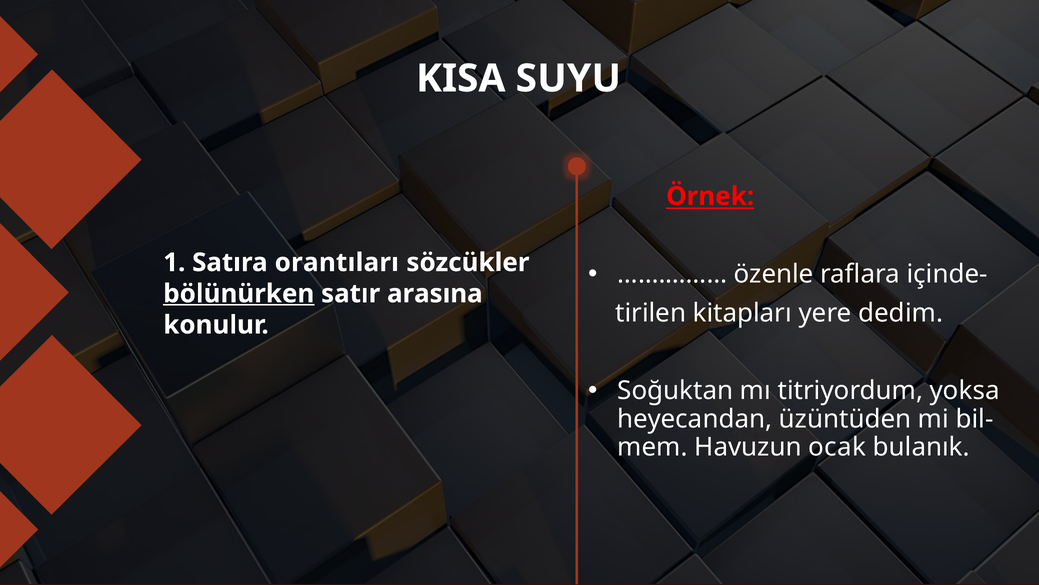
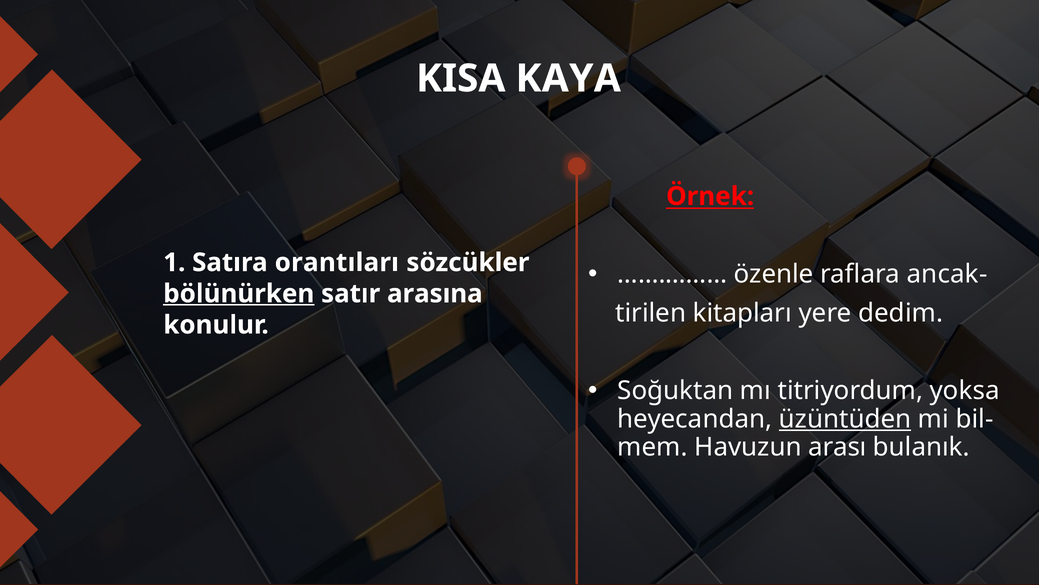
SUYU: SUYU -> KAYA (568, 78)
içinde-: içinde- -> ancak- (947, 274)
üzüntüden underline: none -> present (845, 419)
ocak: ocak -> arası (837, 447)
